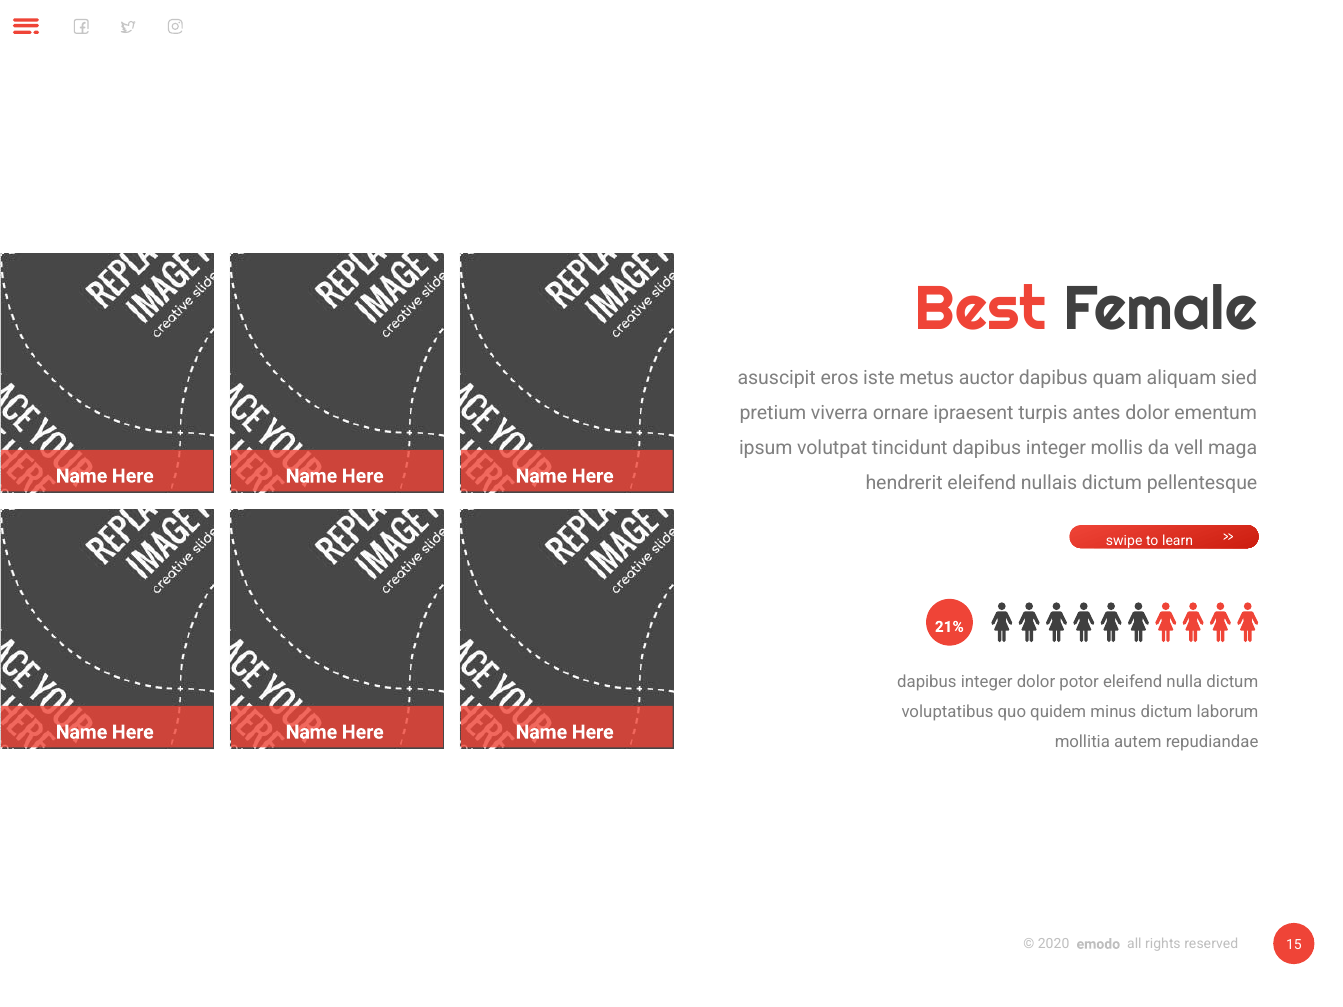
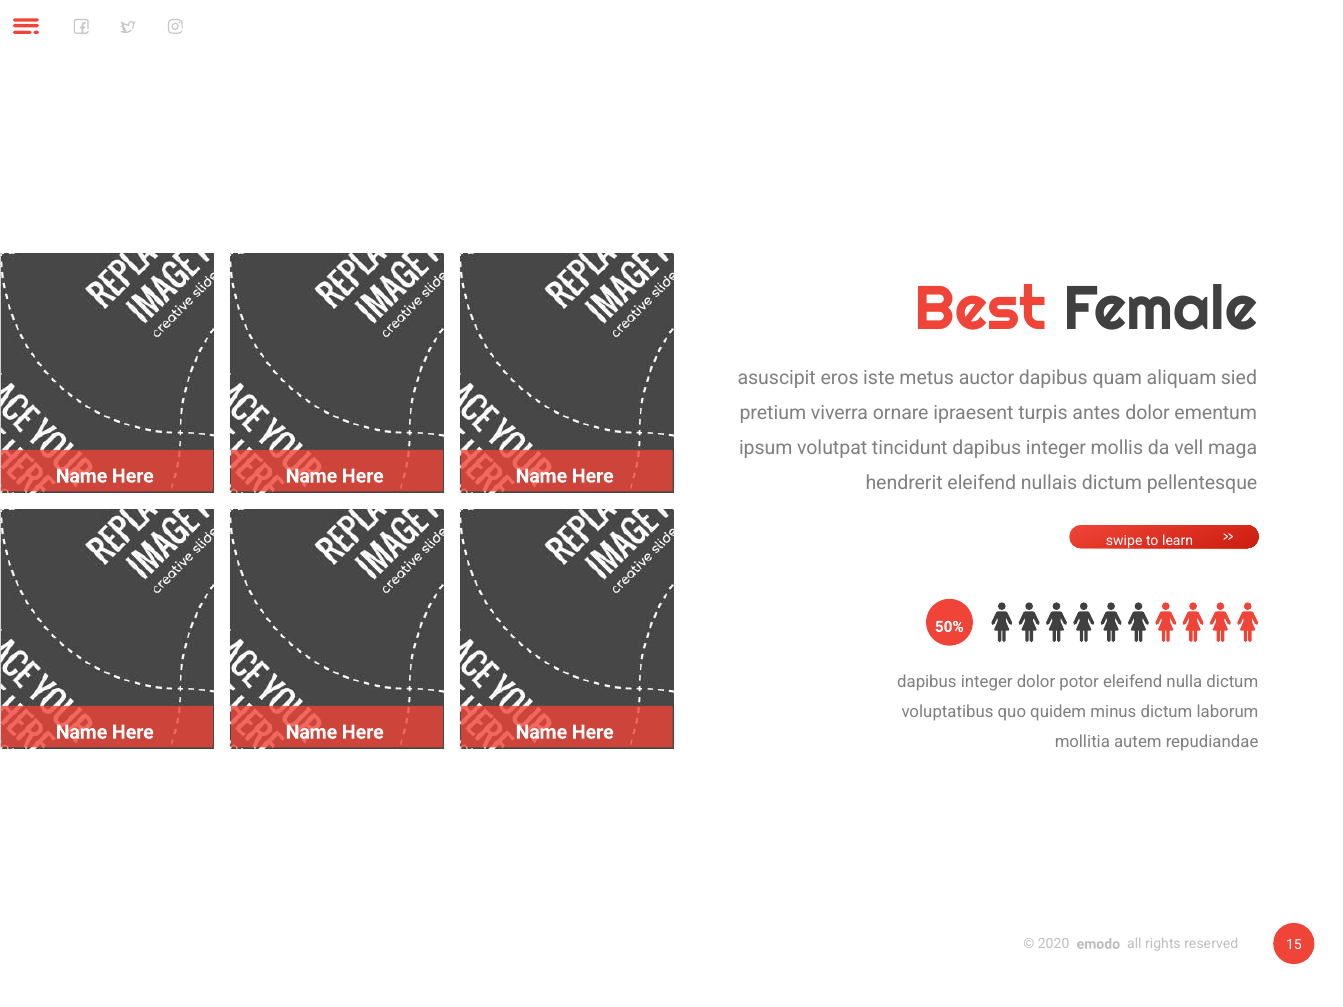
21%: 21% -> 50% (949, 627)
